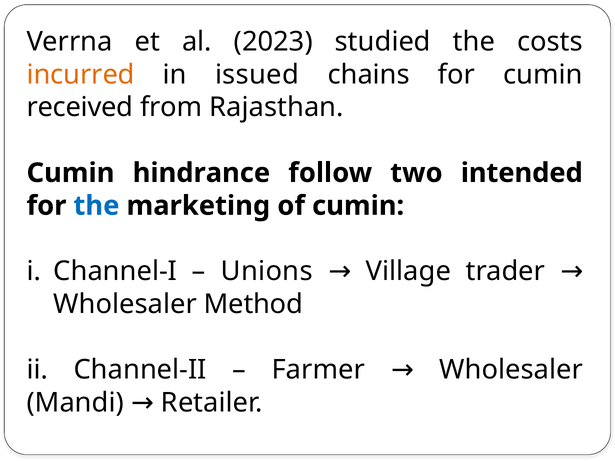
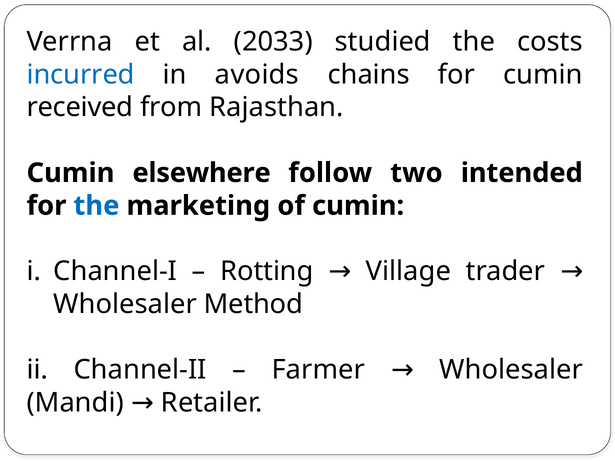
2023: 2023 -> 2033 (273, 42)
incurred colour: orange -> blue (81, 75)
issued: issued -> avoids (257, 75)
hindrance: hindrance -> elsewhere (202, 173)
Unions: Unions -> Rotting (267, 271)
